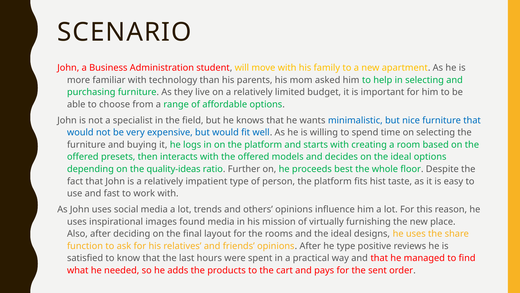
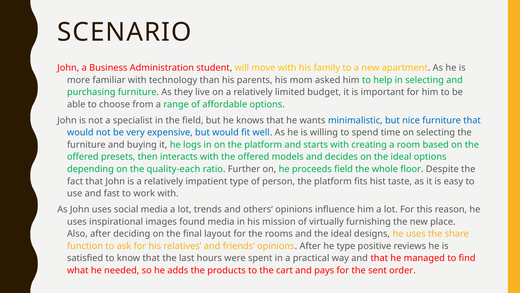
quality-ideas: quality-ideas -> quality-each (173, 169)
proceeds best: best -> field (344, 169)
